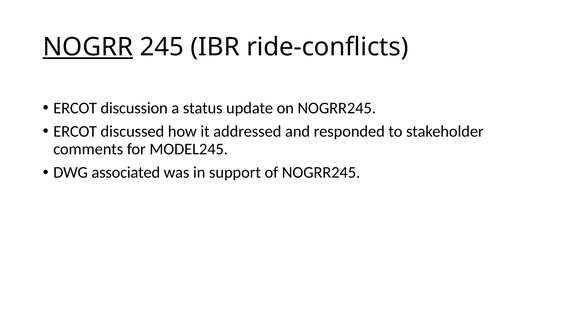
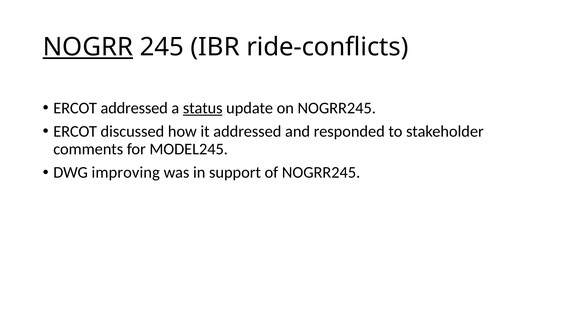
ERCOT discussion: discussion -> addressed (134, 108)
status underline: none -> present (203, 108)
associated: associated -> improving (126, 173)
